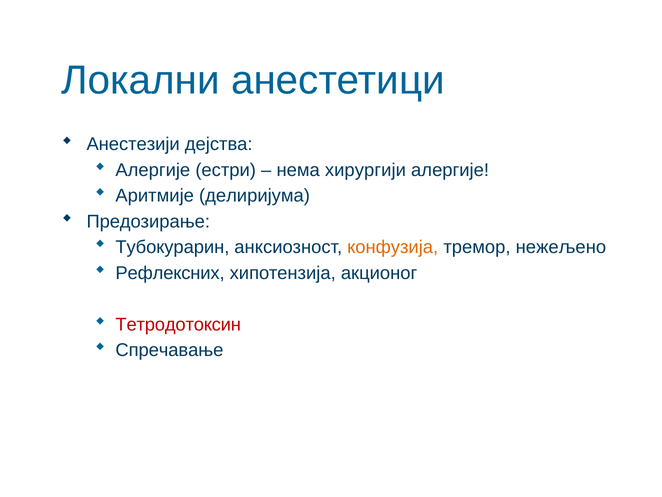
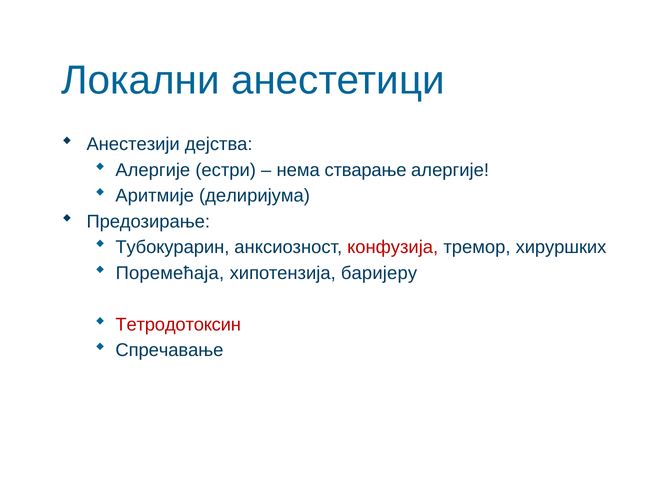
хирургији: хирургији -> стварање (366, 170)
конфузија colour: orange -> red (393, 247)
нежељено: нежељено -> хируршких (561, 247)
Рефлексних: Рефлексних -> Поремећаја (170, 273)
акционог: акционог -> баријеру (379, 273)
